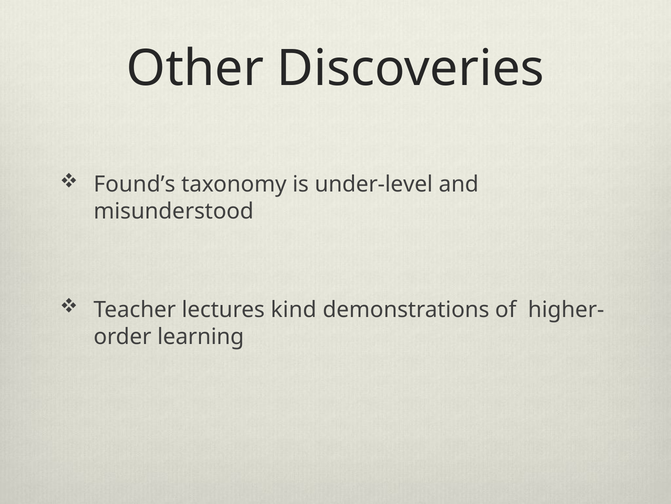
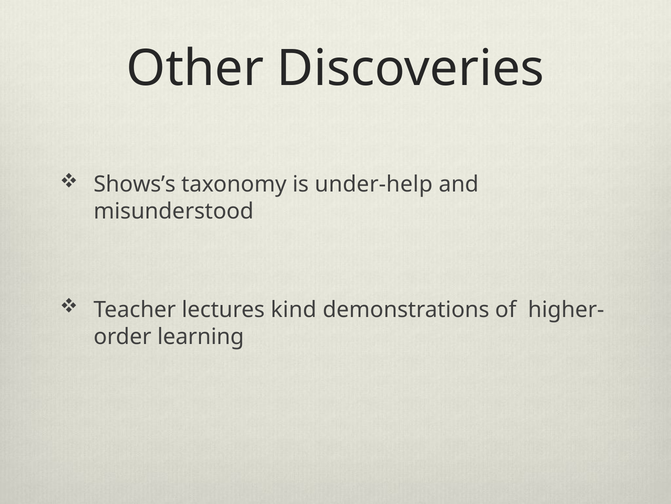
Found’s: Found’s -> Shows’s (135, 184)
under-level: under-level -> under-help (374, 184)
